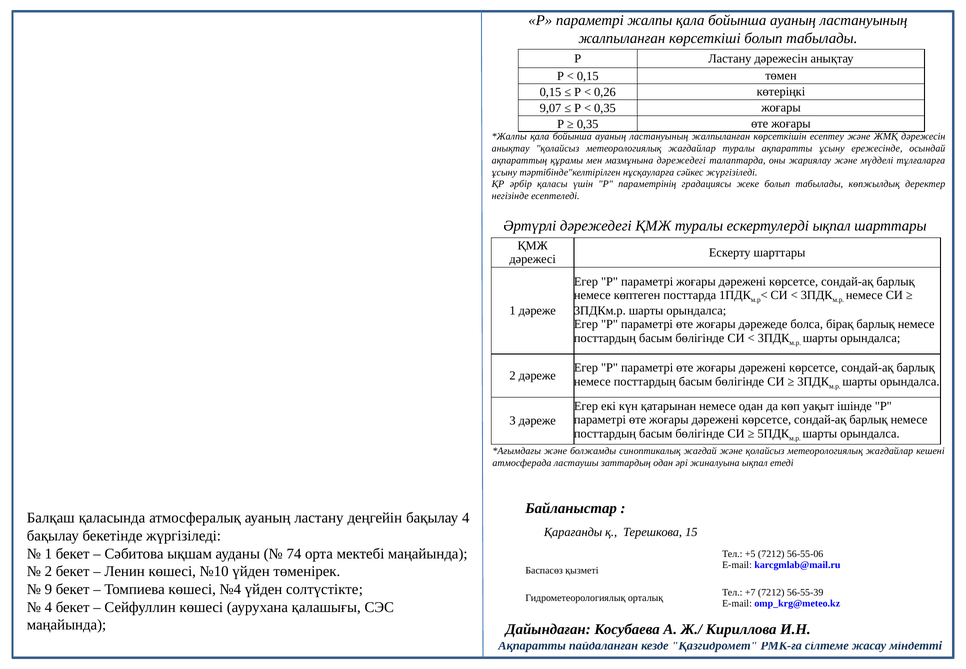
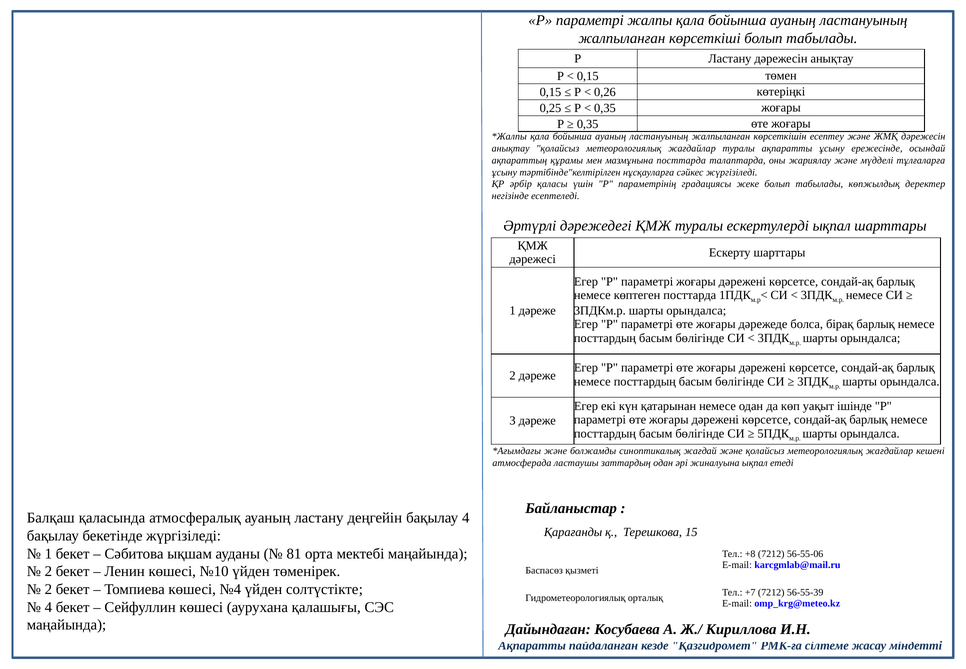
9,07: 9,07 -> 0,25 (551, 108)
мазмұнына дәрежедегі: дәрежедегі -> посттарда (681, 160)
74: 74 -> 81 (294, 553)
+5: +5 -> +8 (750, 554)
9: 9 -> 2 (48, 589)
